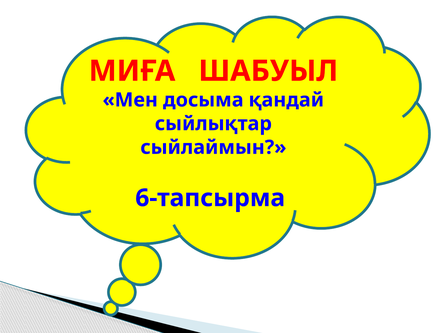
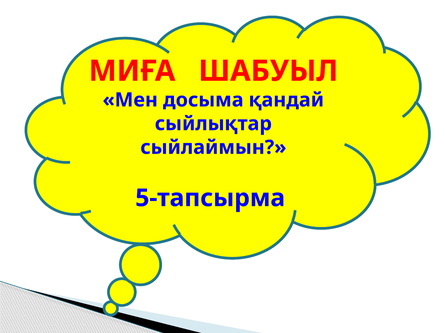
6-тапсырма: 6-тапсырма -> 5-тапсырма (210, 198)
